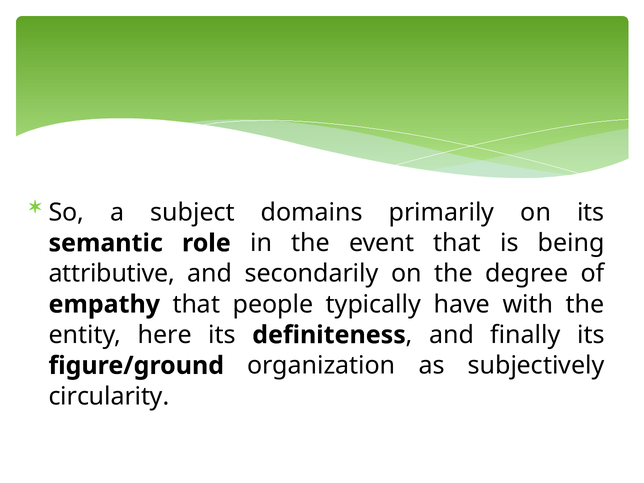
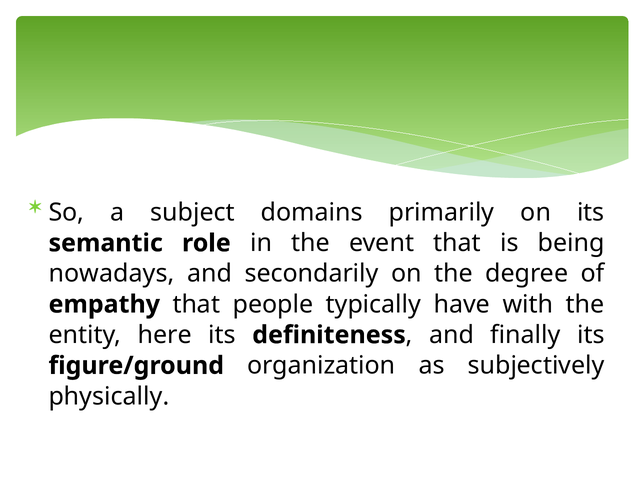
attributive: attributive -> nowadays (112, 274)
circularity: circularity -> physically (109, 396)
